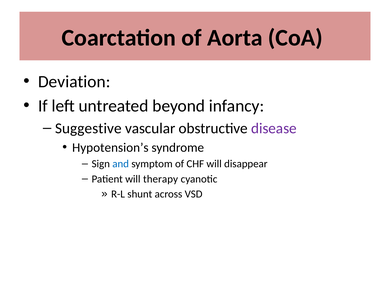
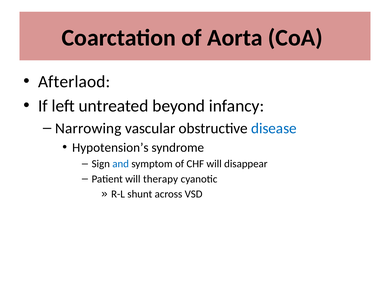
Deviation: Deviation -> Afterlaod (74, 82)
Suggestive: Suggestive -> Narrowing (88, 128)
disease colour: purple -> blue (274, 128)
